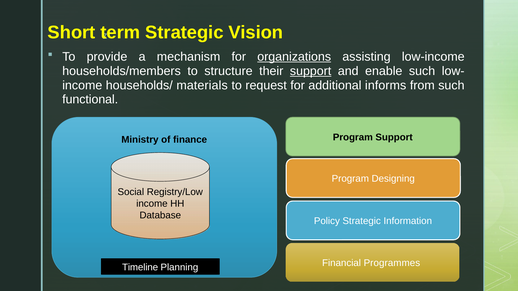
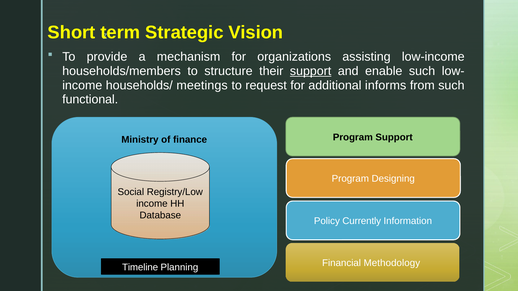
organizations underline: present -> none (294, 57)
materials: materials -> meetings (202, 85)
Policy Strategic: Strategic -> Currently (362, 221)
Programmes: Programmes -> Methodology (392, 263)
